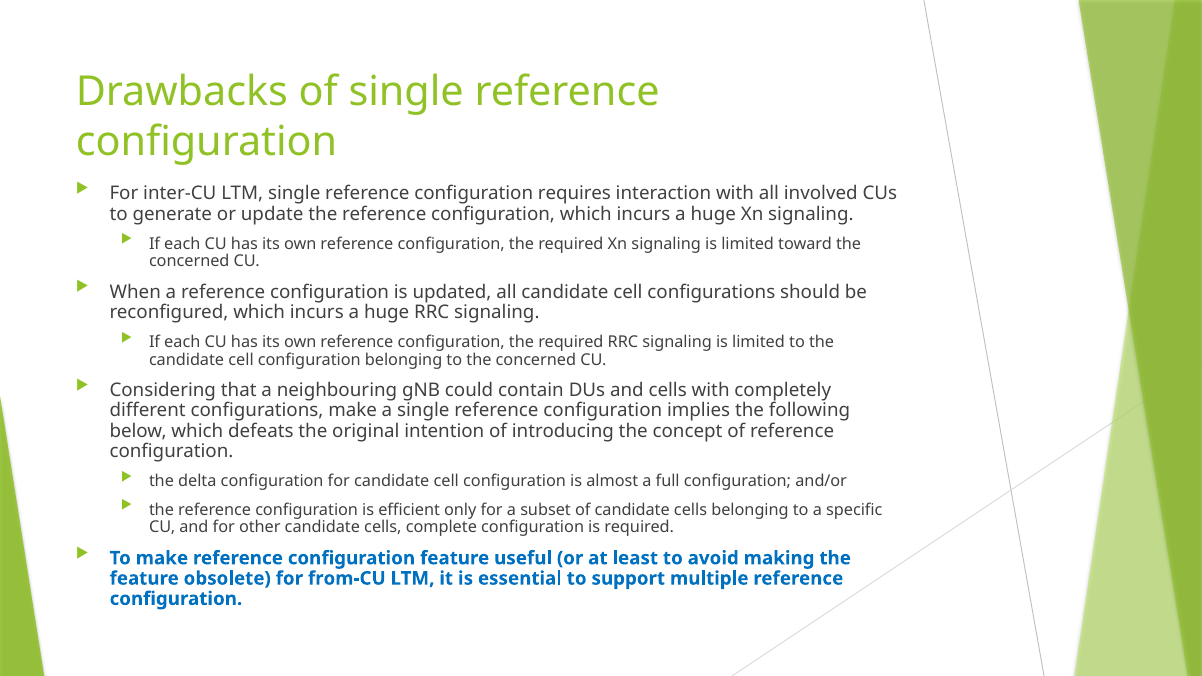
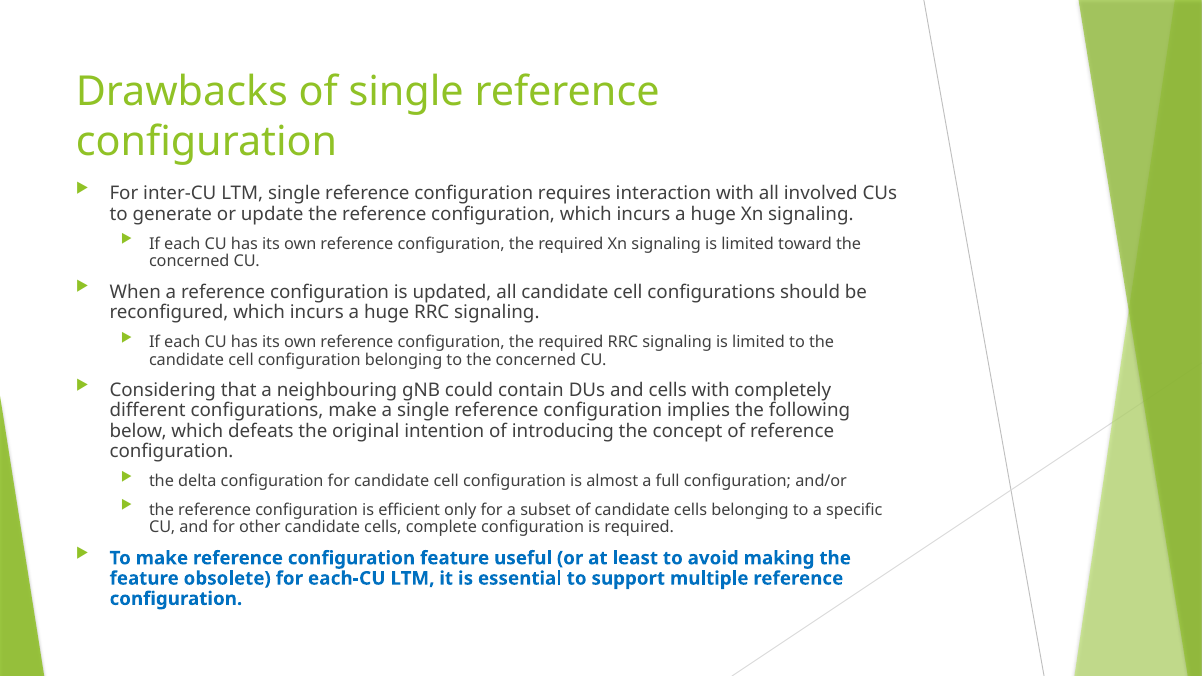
from-CU: from-CU -> each-CU (347, 579)
